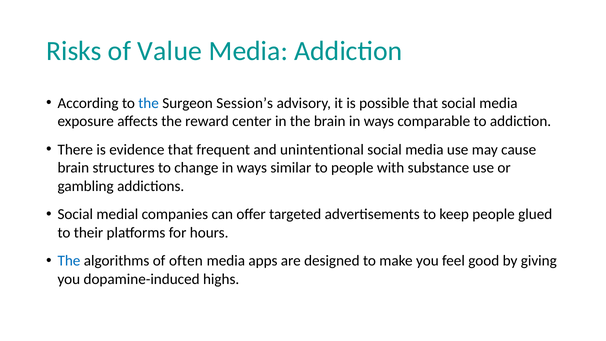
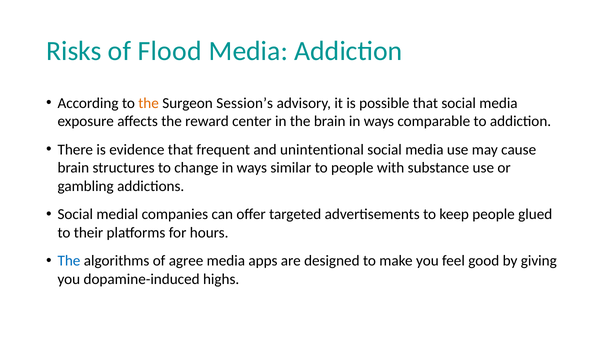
Value: Value -> Flood (170, 51)
the colour: blue -> orange (149, 103)
often: often -> agree (186, 261)
